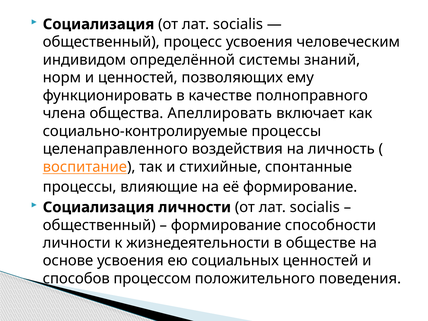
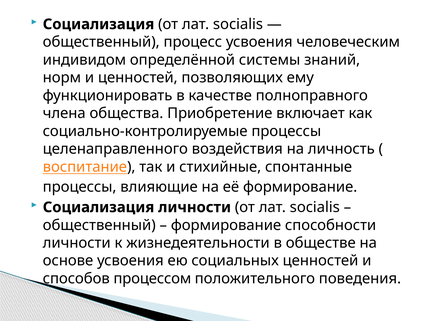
Апеллировать: Апеллировать -> Приобретение (220, 113)
